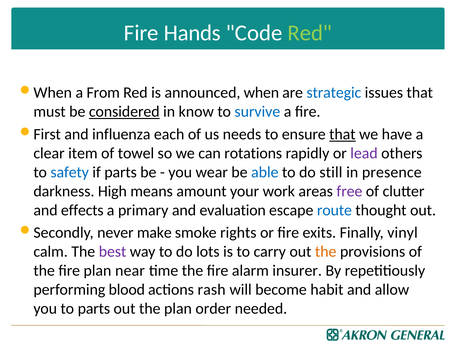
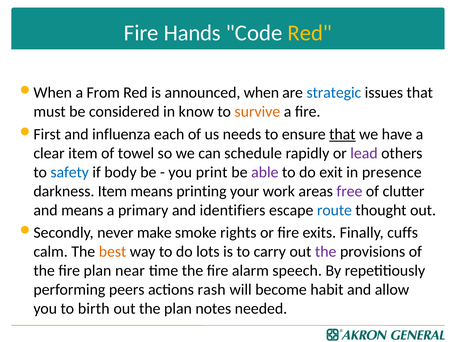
Red colour: light green -> yellow (310, 33)
considered underline: present -> none (124, 112)
survive colour: blue -> orange (257, 112)
rotations: rotations -> schedule (253, 153)
if parts: parts -> body (121, 172)
wear: wear -> print (212, 172)
able colour: blue -> purple (265, 172)
still: still -> exit (331, 172)
darkness High: High -> Item (112, 191)
amount: amount -> printing (201, 191)
and effects: effects -> means (82, 210)
evaluation: evaluation -> identifiers (233, 210)
vinyl: vinyl -> cuffs (403, 233)
best colour: purple -> orange (113, 252)
the colour: orange -> purple (326, 252)
insurer: insurer -> speech (297, 271)
blood: blood -> peers (127, 290)
to parts: parts -> birth (94, 309)
order: order -> notes (213, 309)
